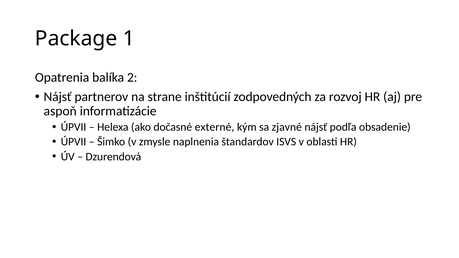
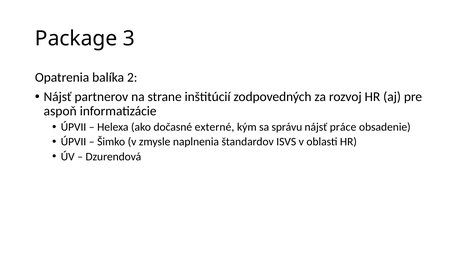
1: 1 -> 3 (129, 39)
zjavné: zjavné -> správu (287, 127)
podľa: podľa -> práce (343, 127)
